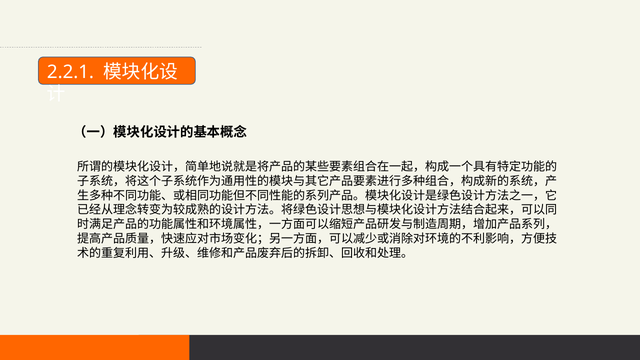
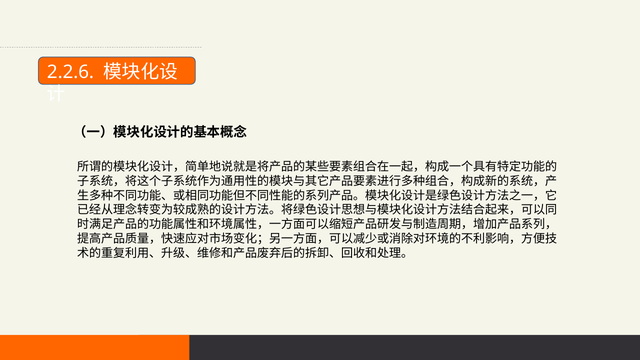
2.2.1: 2.2.1 -> 2.2.6 (70, 72)
